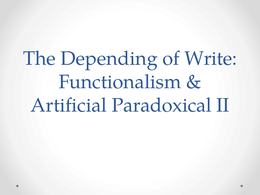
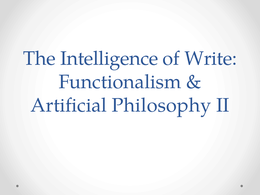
Depending: Depending -> Intelligence (109, 59)
Paradoxical: Paradoxical -> Philosophy (161, 105)
